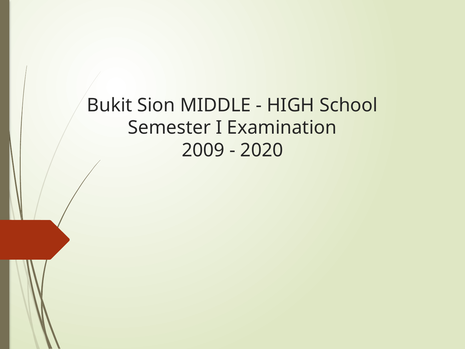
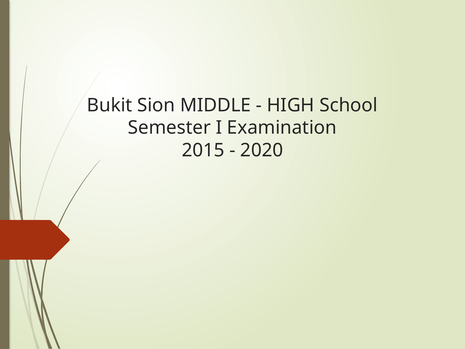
2009: 2009 -> 2015 (203, 150)
